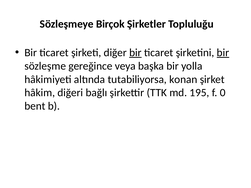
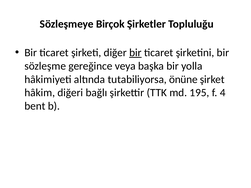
bir underline: present -> none (223, 53)
konan: konan -> önüne (183, 79)
0: 0 -> 4 (223, 93)
